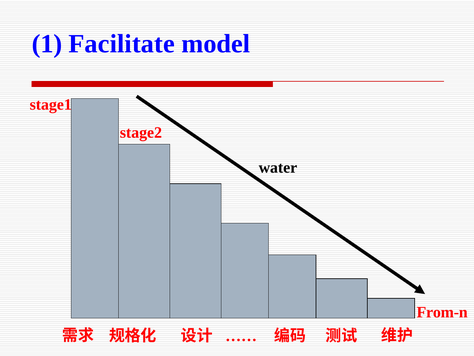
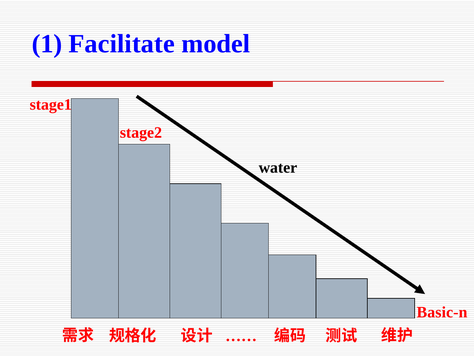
From-n: From-n -> Basic-n (442, 312)
